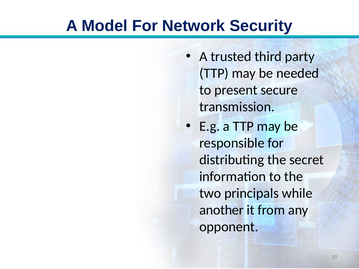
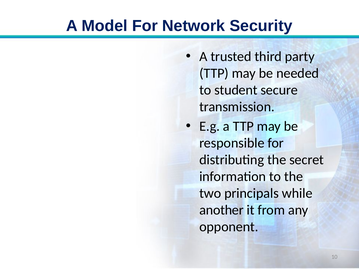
present: present -> student (236, 90)
